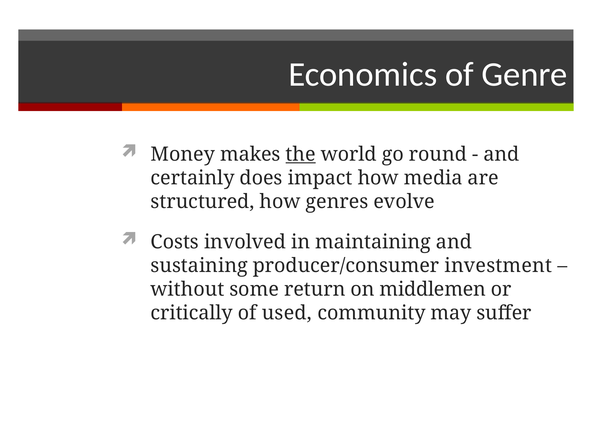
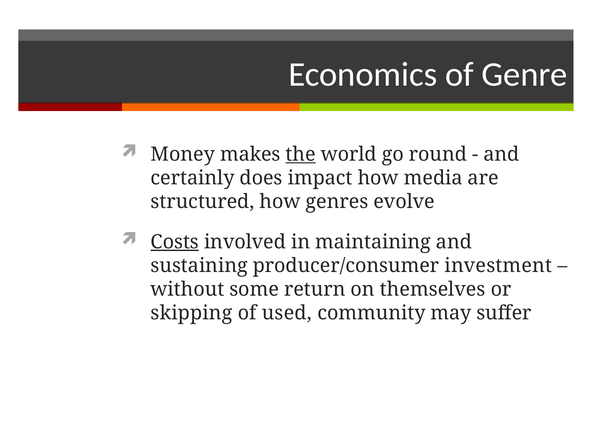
Costs underline: none -> present (175, 242)
middlemen: middlemen -> themselves (433, 289)
critically: critically -> skipping (192, 313)
